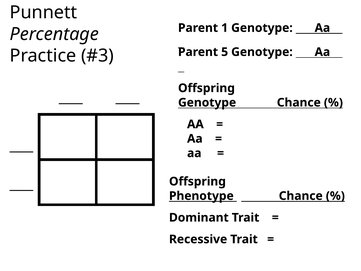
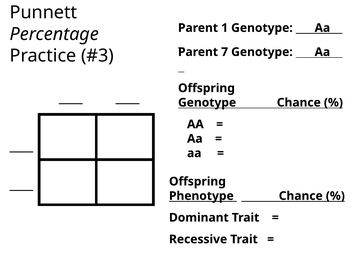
5: 5 -> 7 (225, 52)
